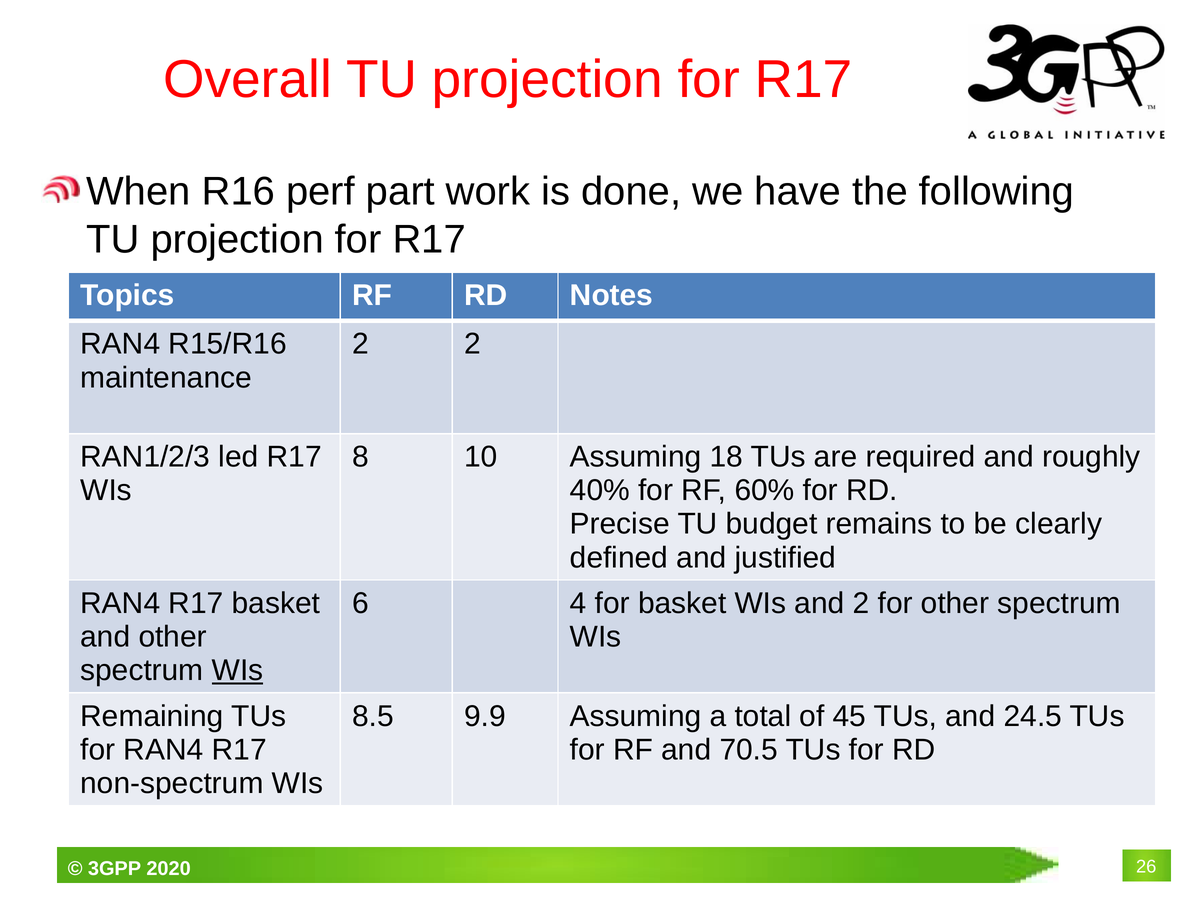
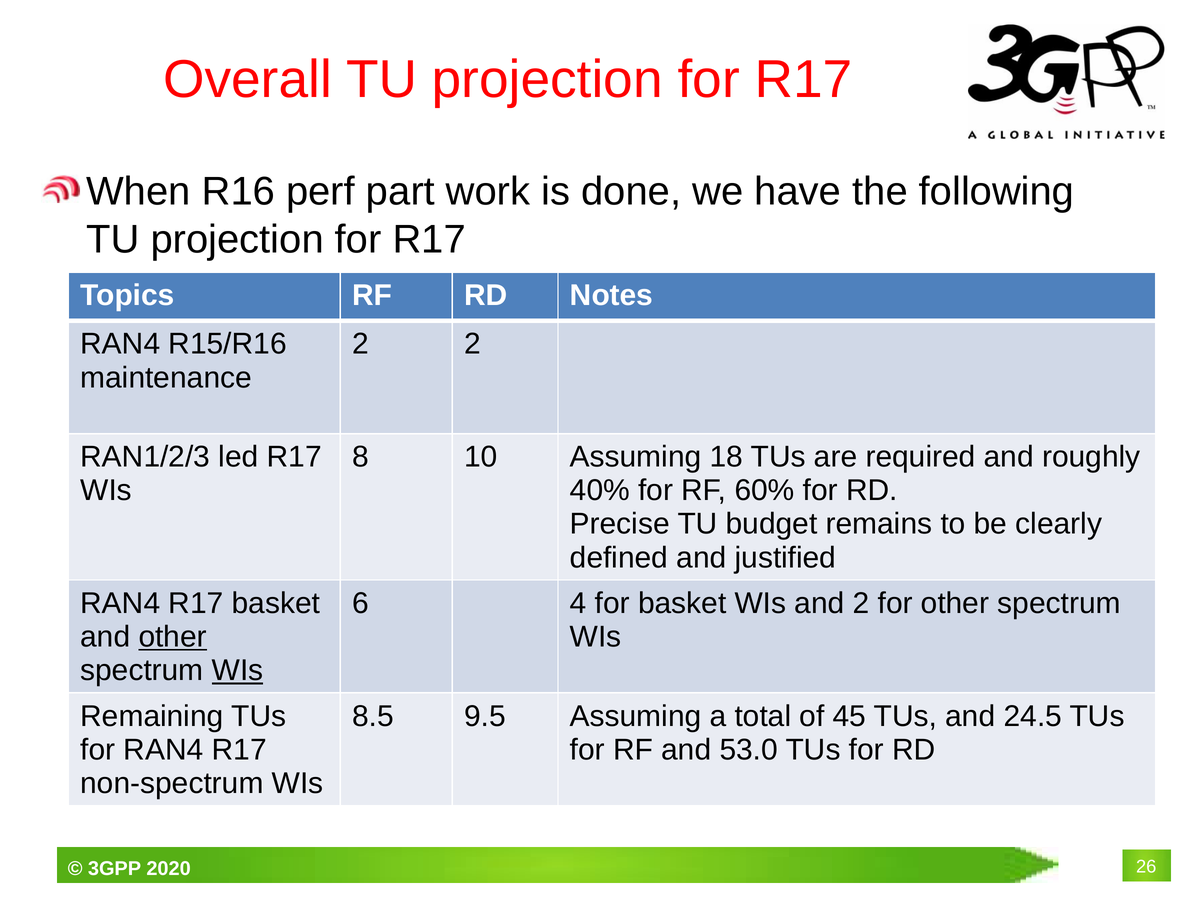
other underline: none -> present (173, 636)
9.9: 9.9 -> 9.5 (485, 716)
70.5: 70.5 -> 53.0 (749, 749)
